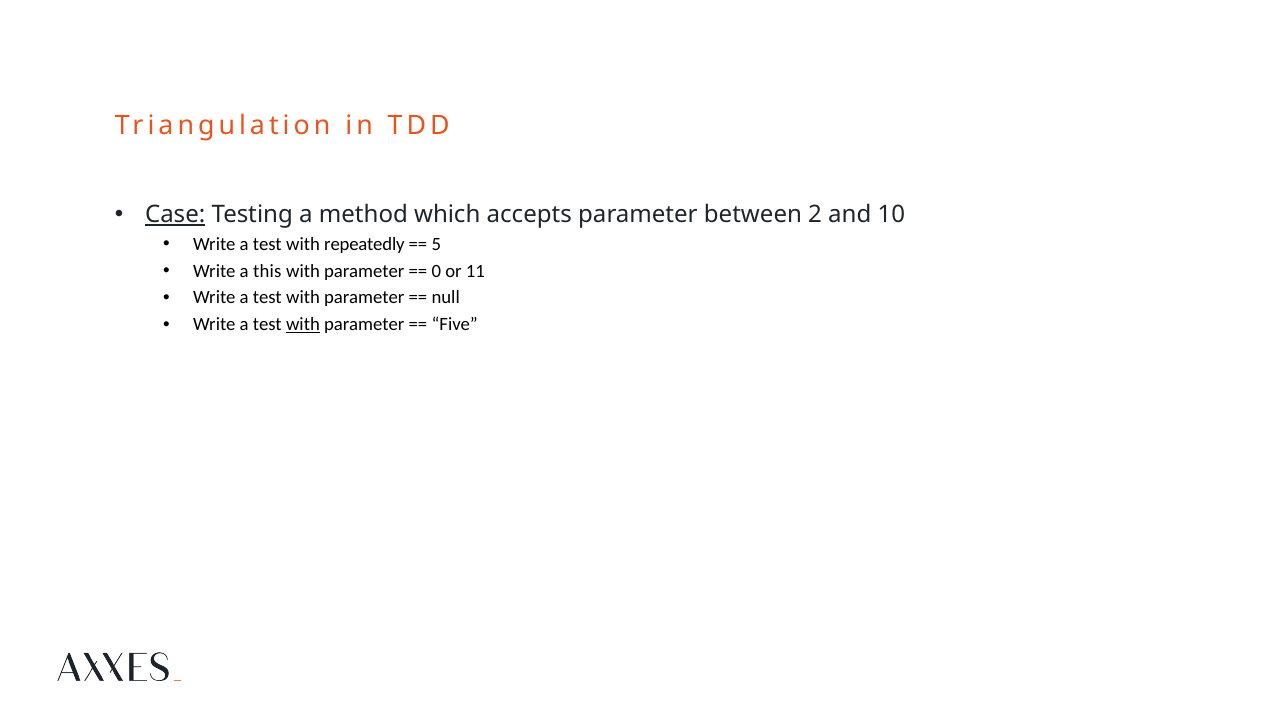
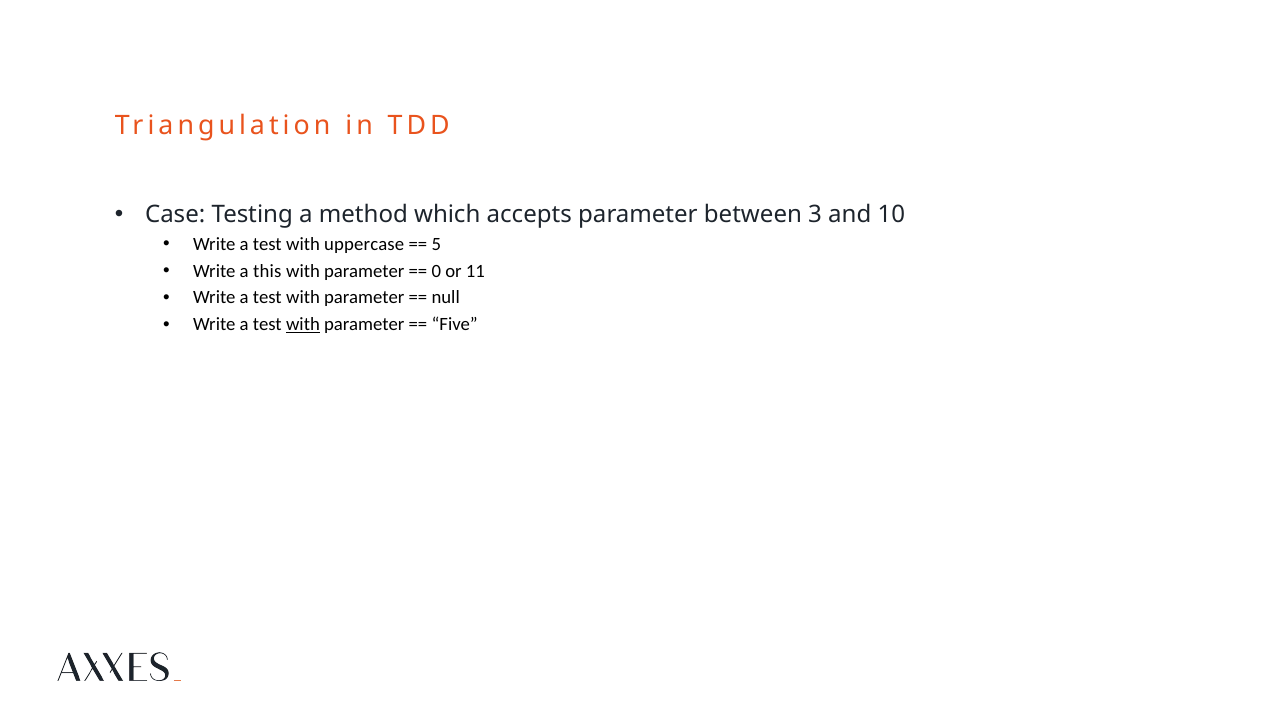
Case underline: present -> none (175, 215)
2: 2 -> 3 (815, 215)
repeatedly: repeatedly -> uppercase (364, 244)
